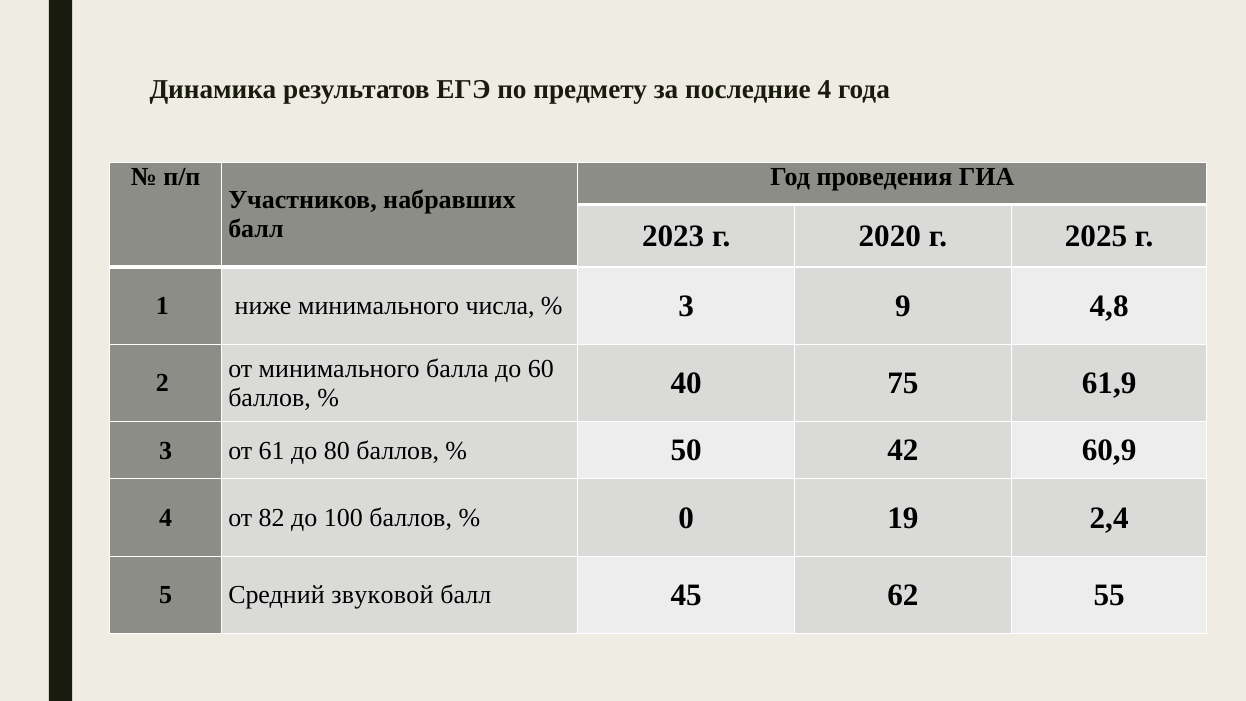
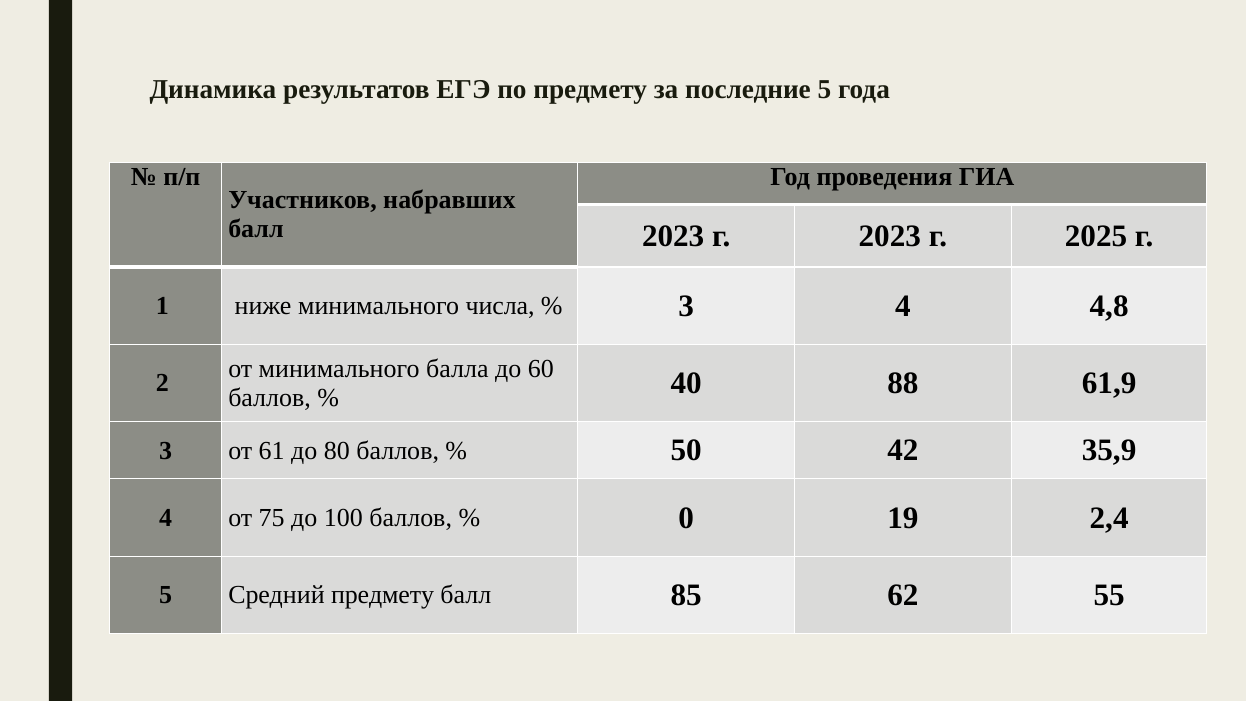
последние 4: 4 -> 5 (824, 89)
г 2020: 2020 -> 2023 (890, 236)
3 9: 9 -> 4 (903, 306)
75: 75 -> 88 (903, 383)
60,9: 60,9 -> 35,9 (1109, 450)
82: 82 -> 75 (272, 518)
Средний звуковой: звуковой -> предмету (383, 595)
45: 45 -> 85 (686, 595)
